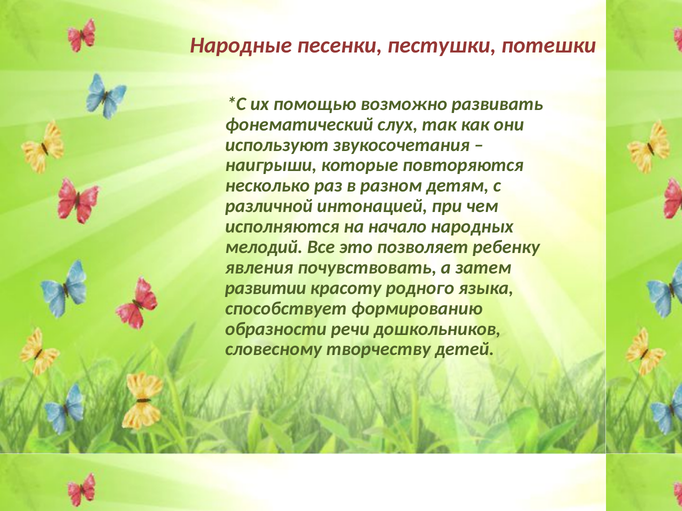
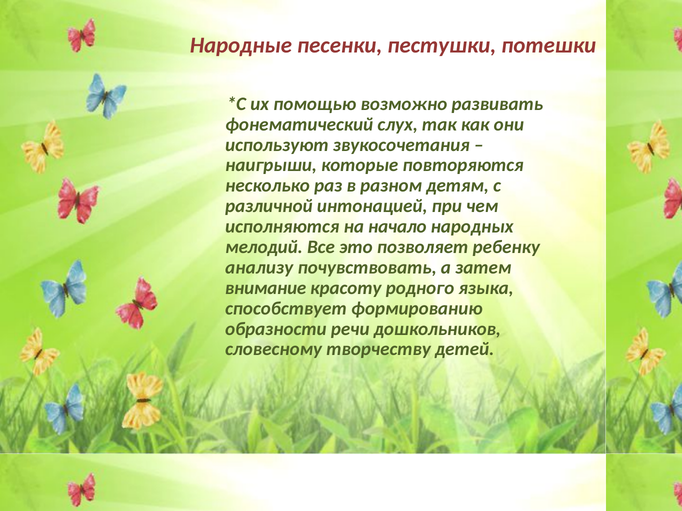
явления: явления -> анализу (259, 268)
развитии: развитии -> внимание (266, 288)
